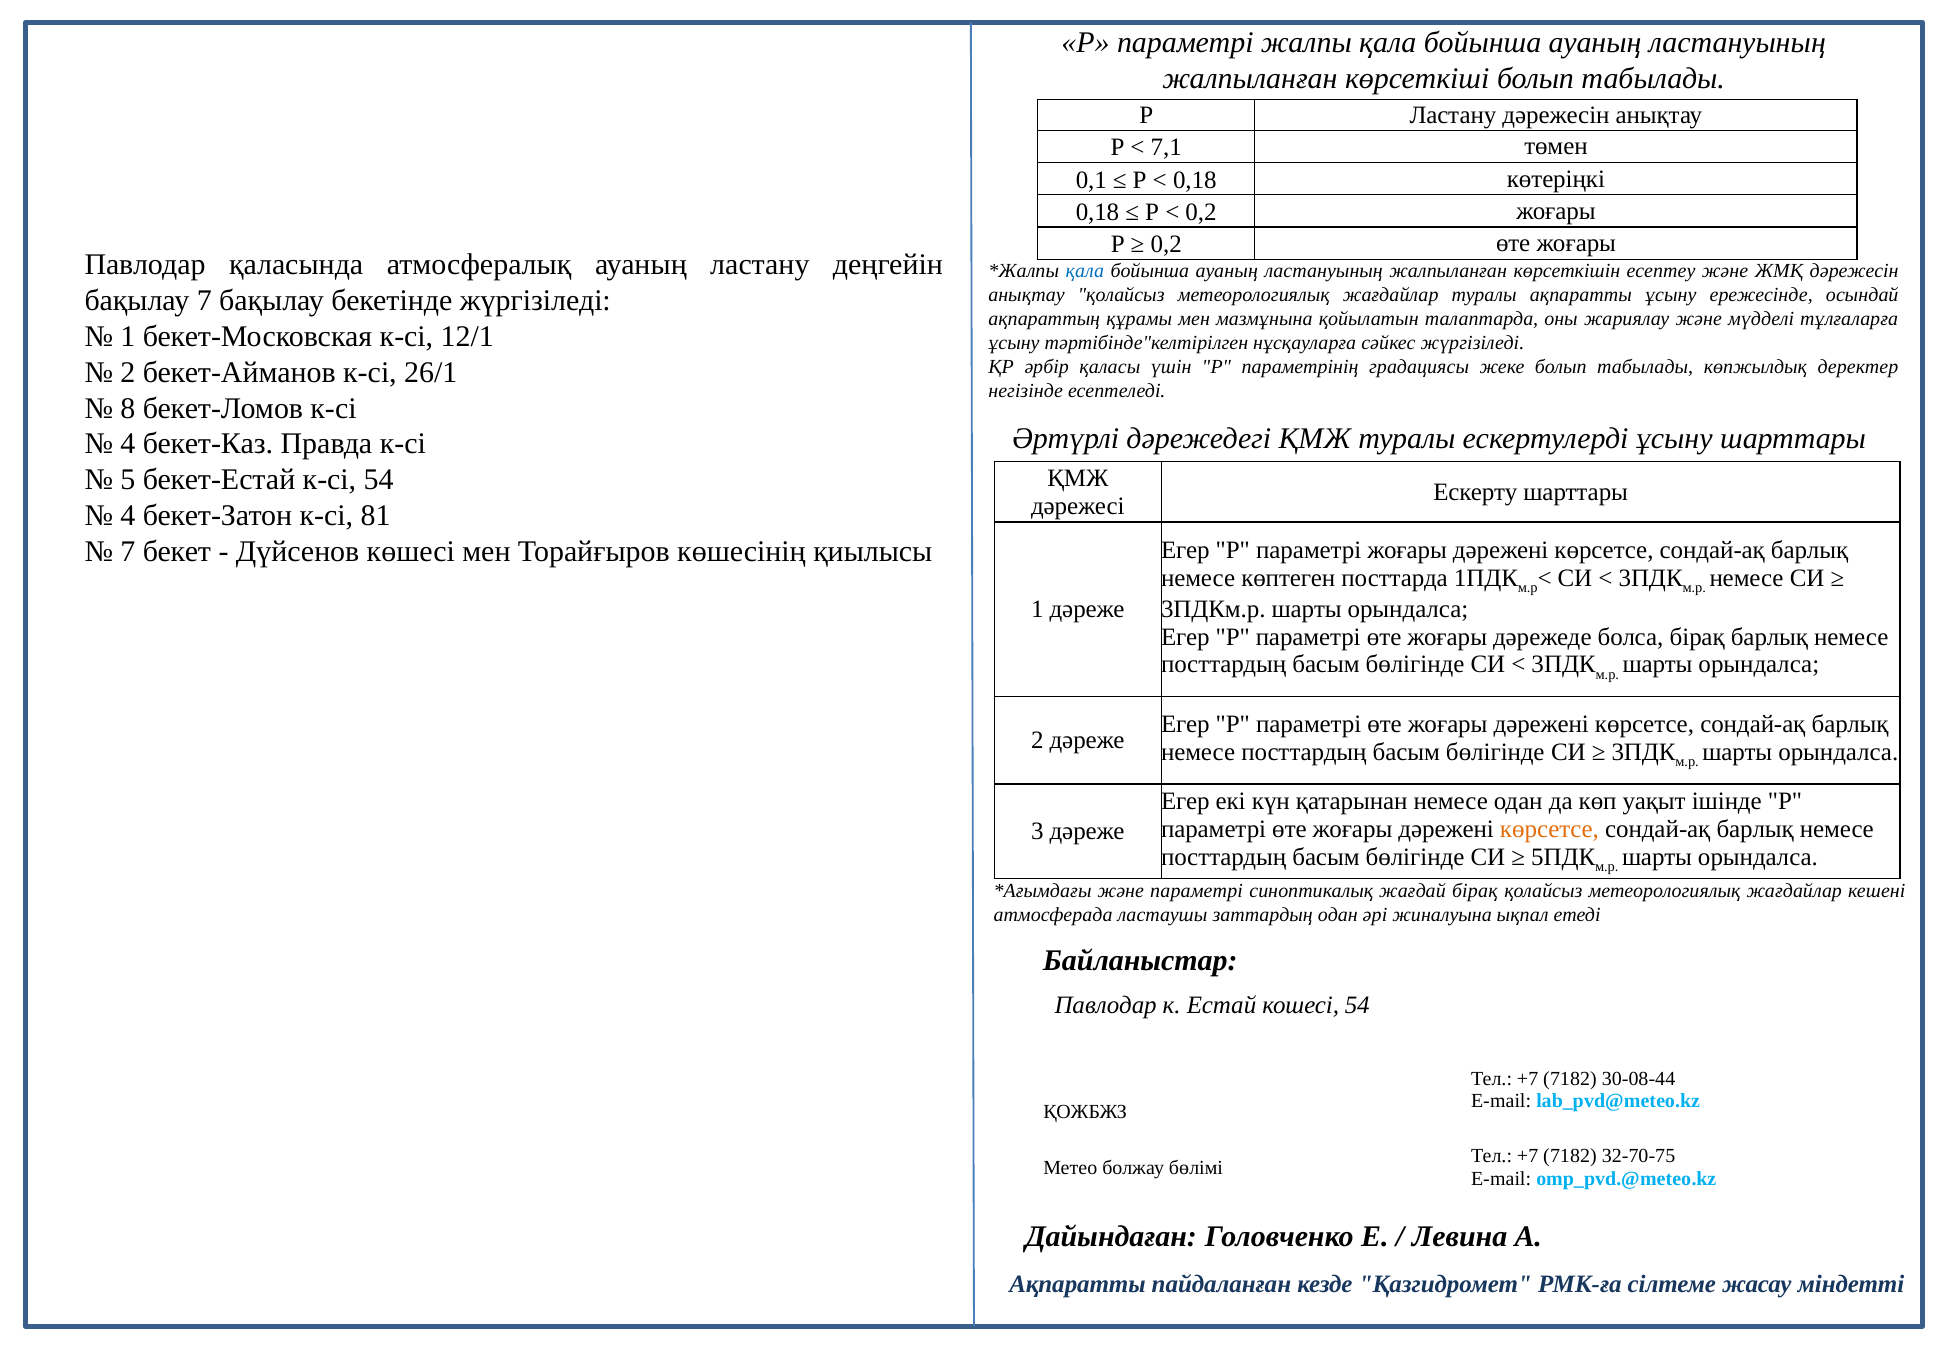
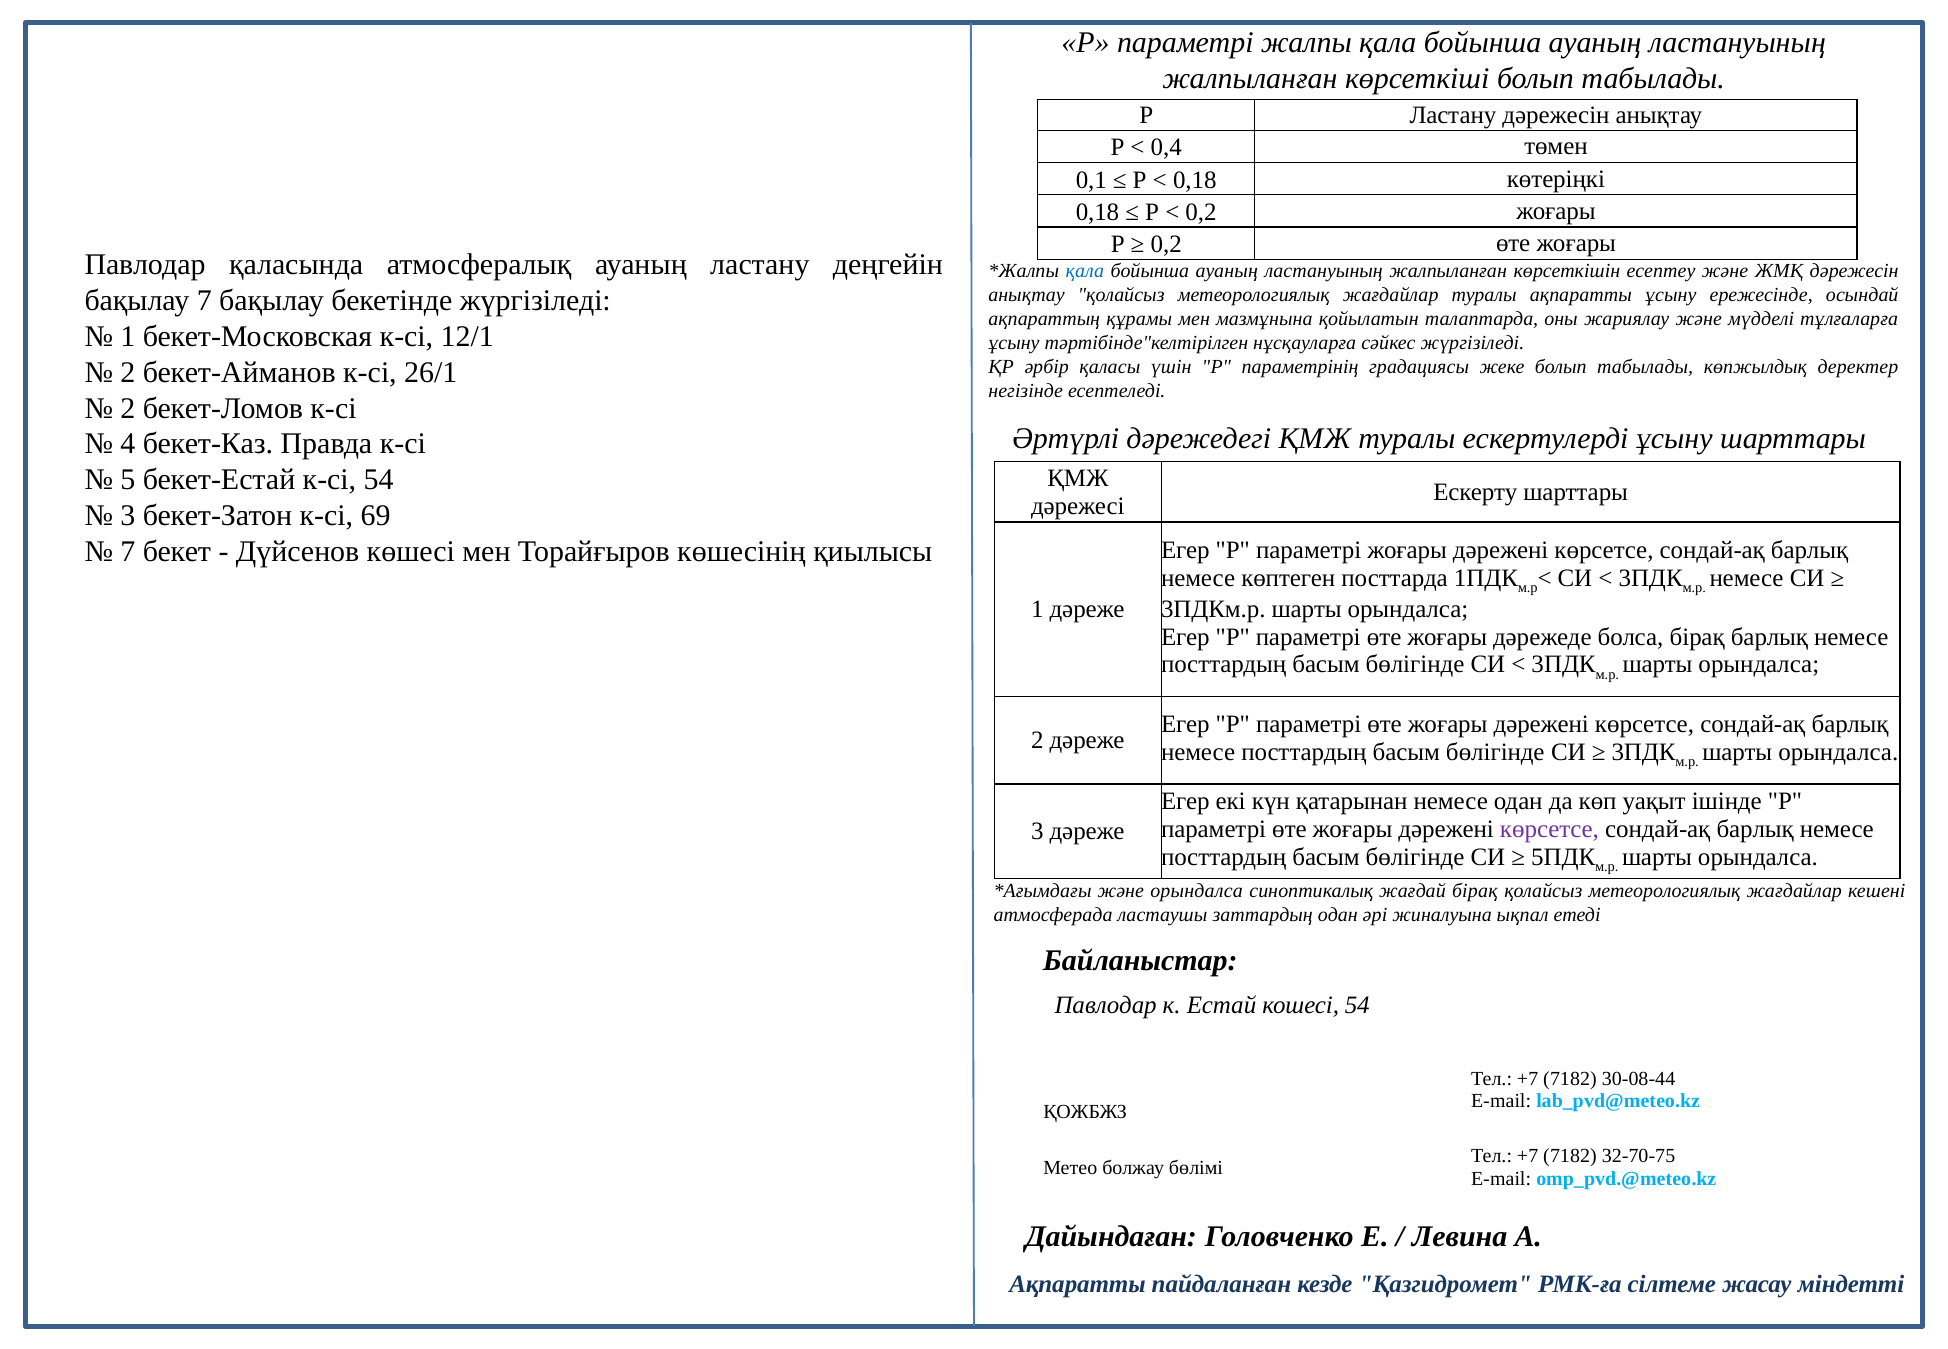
7,1: 7,1 -> 0,4 (1166, 148)
8: 8 -> 2 (128, 408)
4: 4 -> 3 (128, 516)
81: 81 -> 69 (376, 516)
көрсетсе colour: orange -> purple (1549, 829)
және параметрі: параметрі -> орындалса (1197, 891)
